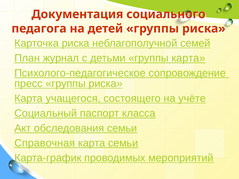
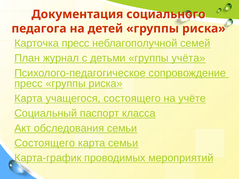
Карточка риска: риска -> пресс (76, 43)
группы карта: карта -> учёта (188, 58)
Справочная: Справочная -> Состоящего (45, 143)
